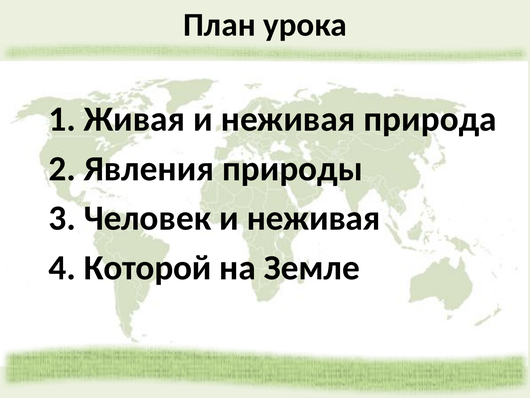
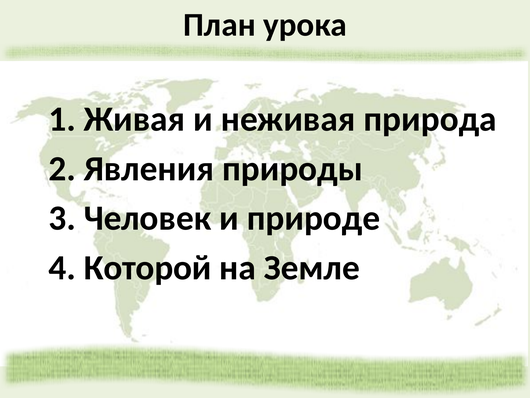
Человек и неживая: неживая -> природе (313, 218)
